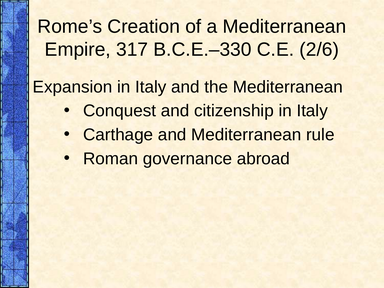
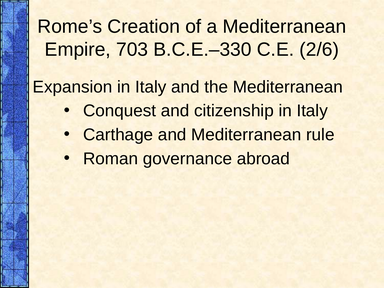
317: 317 -> 703 (132, 50)
